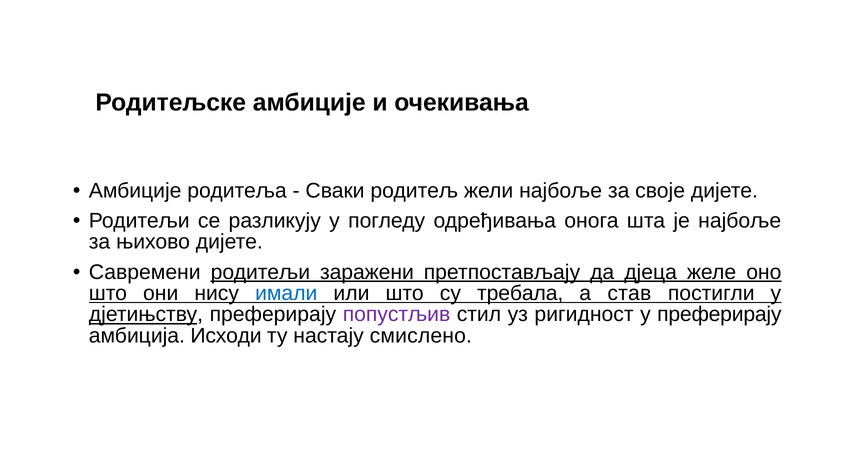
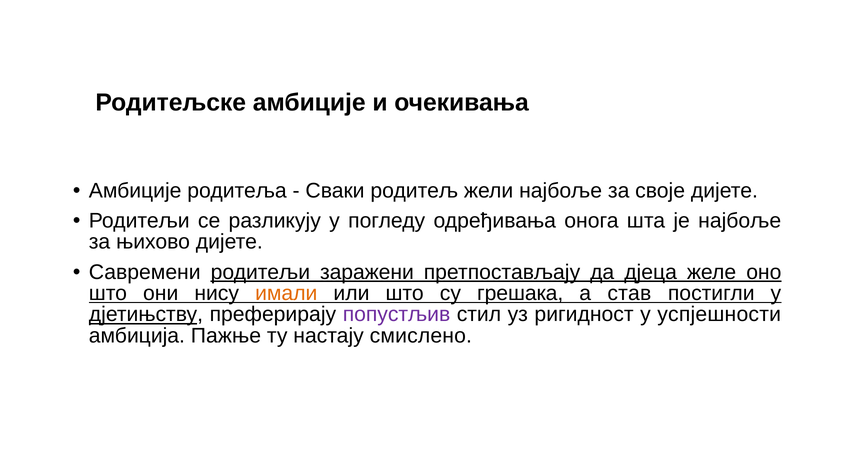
имали colour: blue -> orange (286, 293)
требала: требала -> грешака (520, 293)
у преферирају: преферирају -> успјешности (719, 314)
Исходи: Исходи -> Пажње (226, 336)
